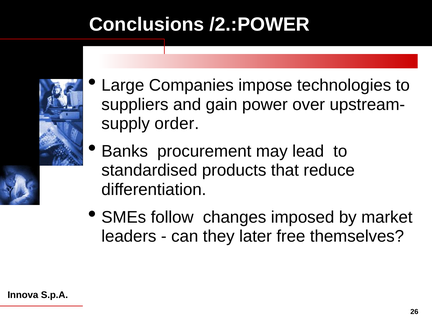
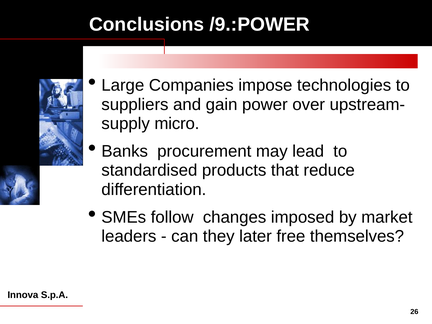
/2.:POWER: /2.:POWER -> /9.:POWER (260, 24)
order: order -> micro (177, 124)
